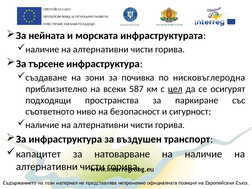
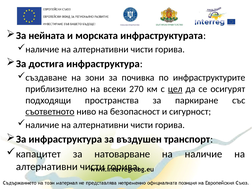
търсене: търсене -> достига (46, 64)
нисковъглеродна: нисковъглеродна -> инфраструктурите (209, 78)
587: 587 -> 270 (136, 89)
съответното underline: none -> present (50, 112)
